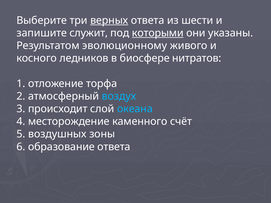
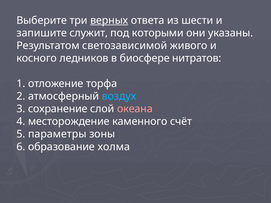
которыми underline: present -> none (158, 33)
эволюционному: эволюционному -> светозависимой (125, 46)
происходит: происходит -> сохранение (58, 109)
океана colour: light blue -> pink (135, 109)
воздушных: воздушных -> параметры (57, 134)
образование ответа: ответа -> холма (114, 147)
